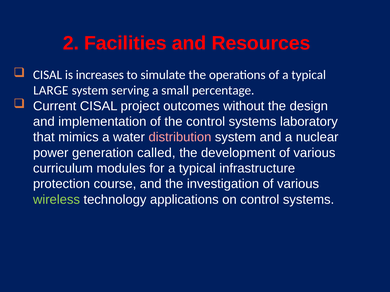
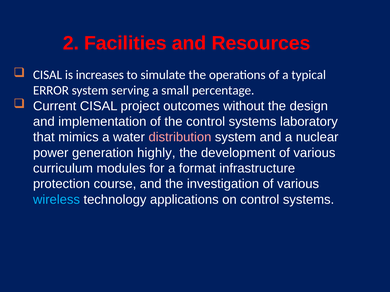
LARGE: LARGE -> ERROR (51, 91)
called: called -> highly (156, 153)
for a typical: typical -> format (197, 169)
wireless colour: light green -> light blue (56, 200)
